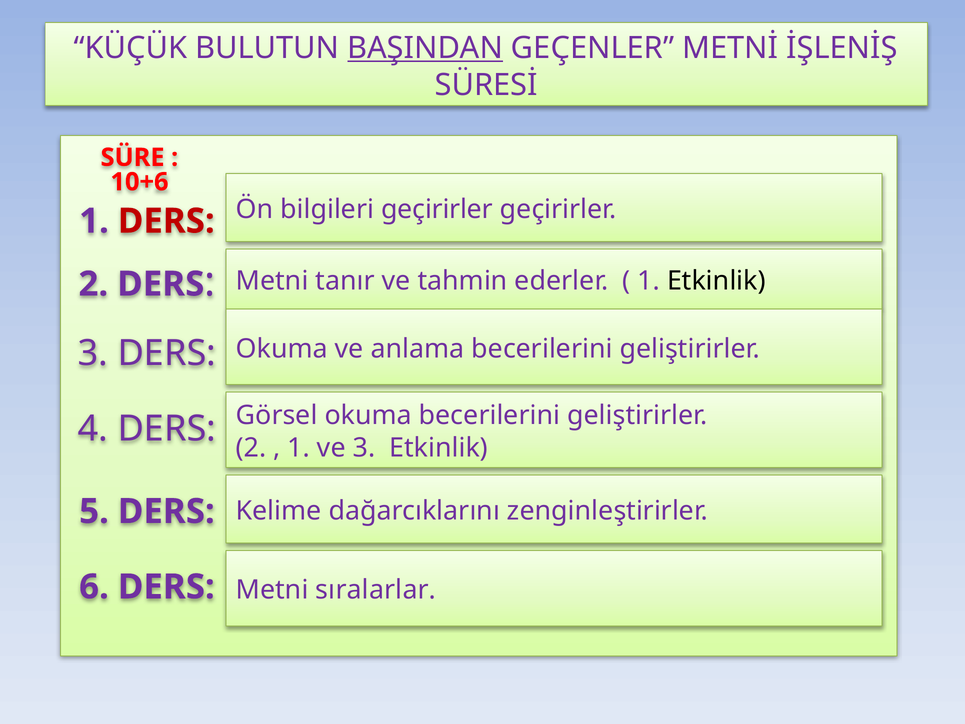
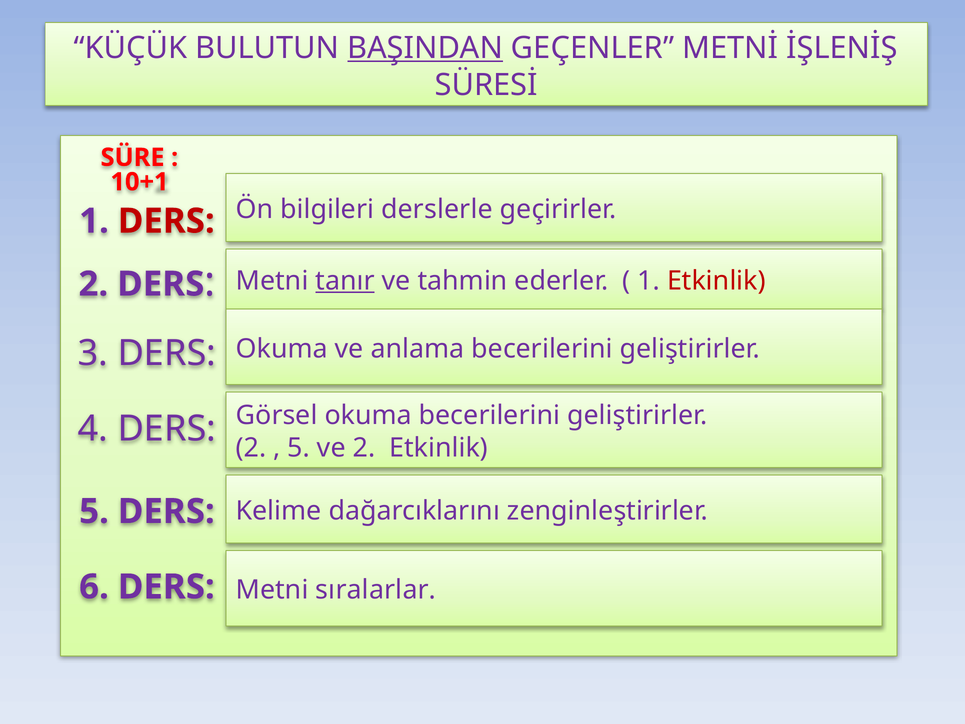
10+6: 10+6 -> 10+1 (139, 182)
bilgileri geçirirler: geçirirler -> derslerle (437, 209)
tanır underline: none -> present (345, 281)
Etkinlik colour: black -> red (716, 281)
1: 1 -> 5 (299, 448)
ve 3: 3 -> 2 (364, 448)
